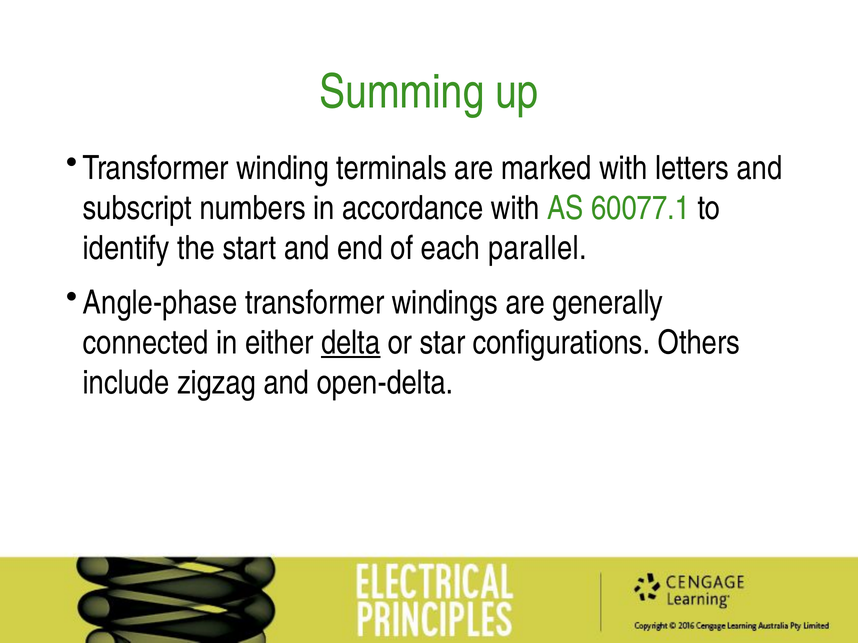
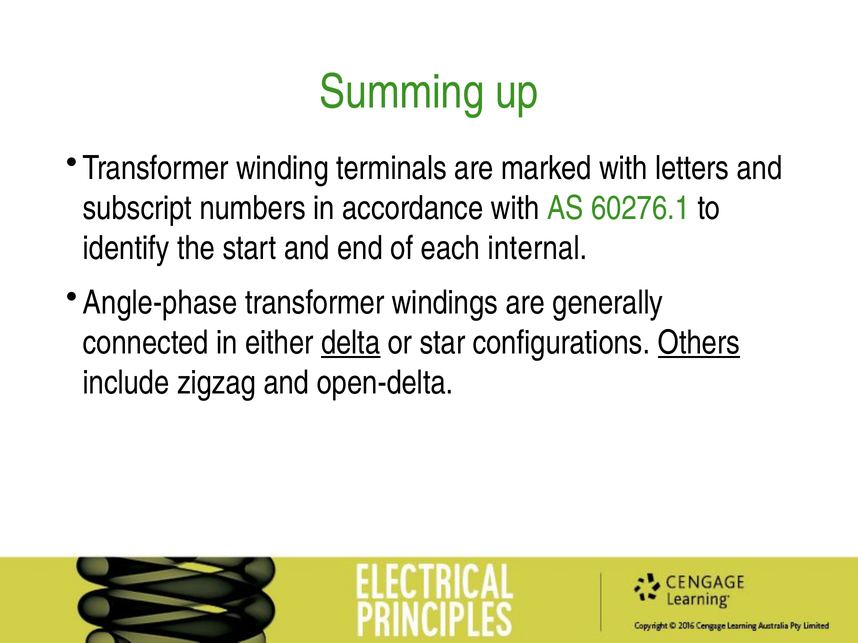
60077.1: 60077.1 -> 60276.1 (641, 208)
parallel: parallel -> internal (538, 249)
Others underline: none -> present (699, 343)
